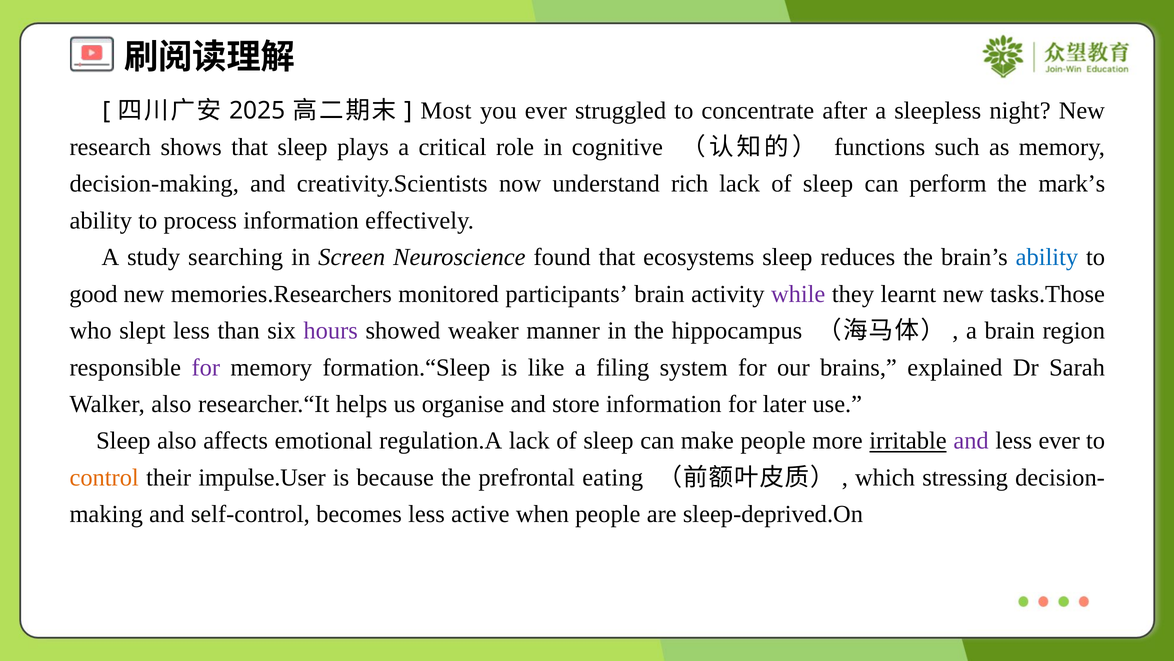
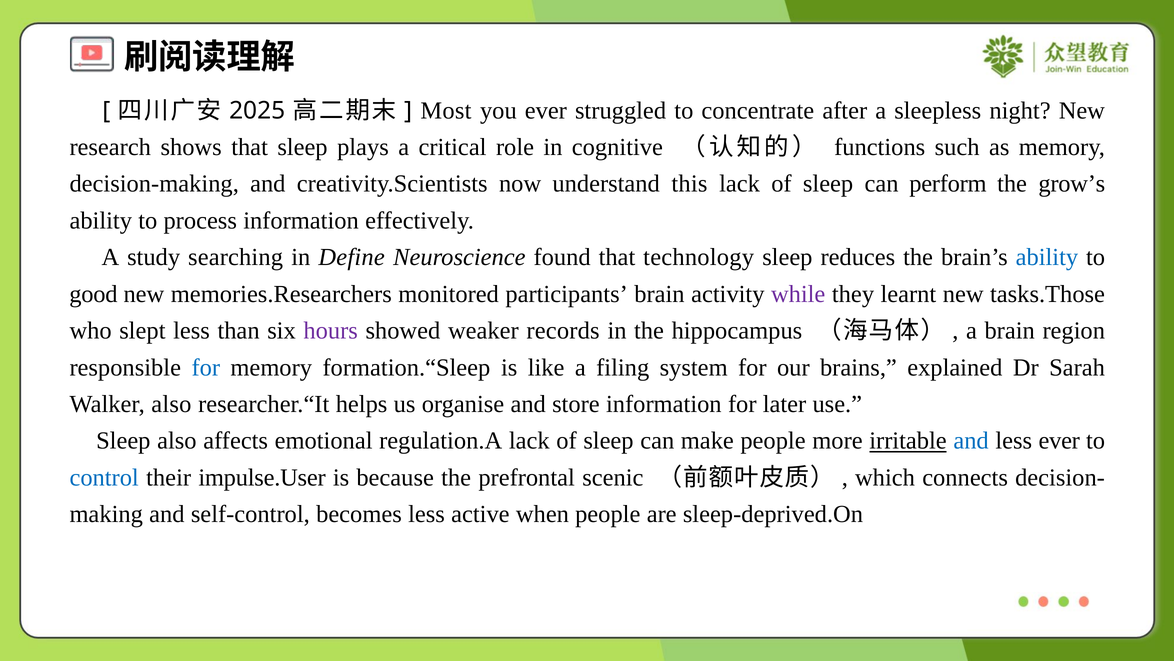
rich: rich -> this (689, 184)
mark’s: mark’s -> grow’s (1072, 184)
Screen: Screen -> Define (352, 257)
ecosystems: ecosystems -> technology (699, 257)
manner: manner -> records (563, 330)
for colour: purple -> blue (206, 367)
and colour: purple -> blue (971, 440)
control colour: orange -> blue (104, 477)
eating: eating -> scenic (613, 477)
stressing: stressing -> connects (965, 477)
